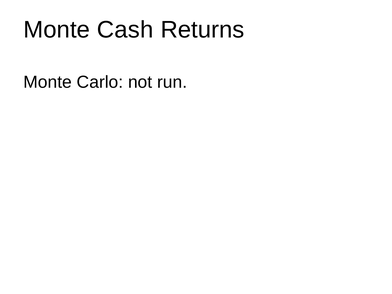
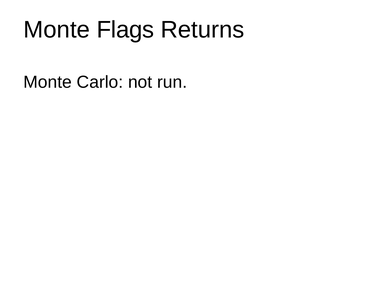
Cash: Cash -> Flags (125, 30)
